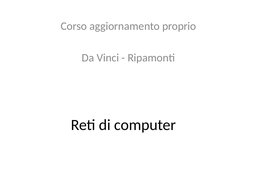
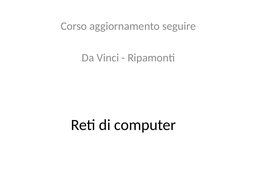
proprio: proprio -> seguire (179, 26)
